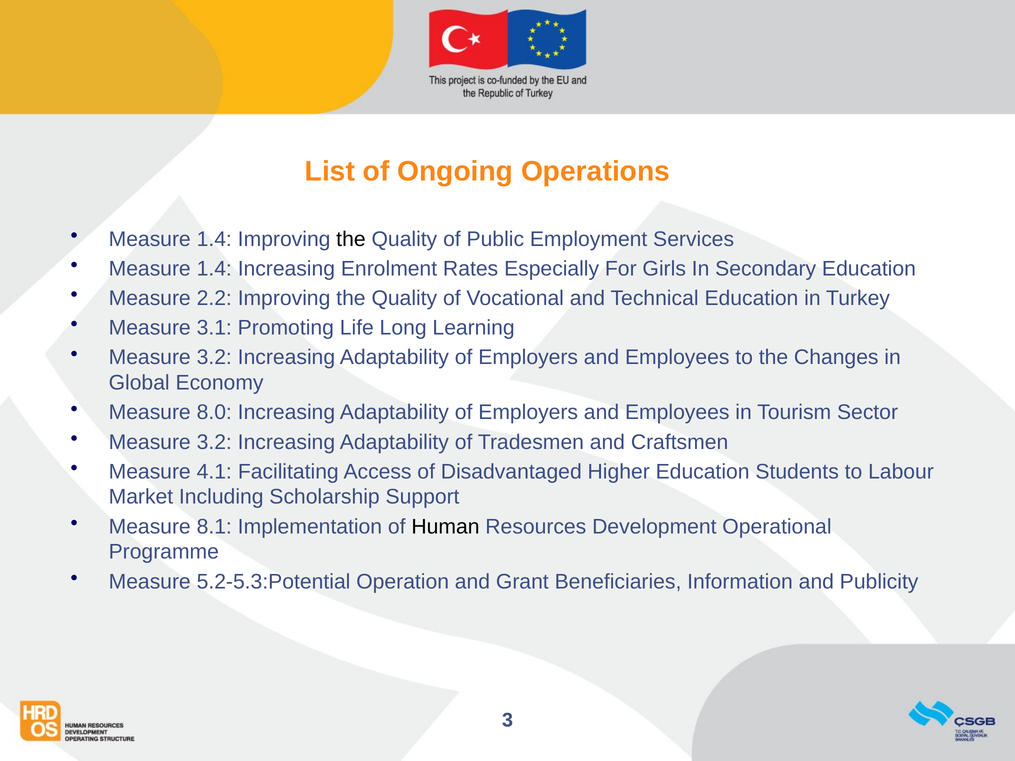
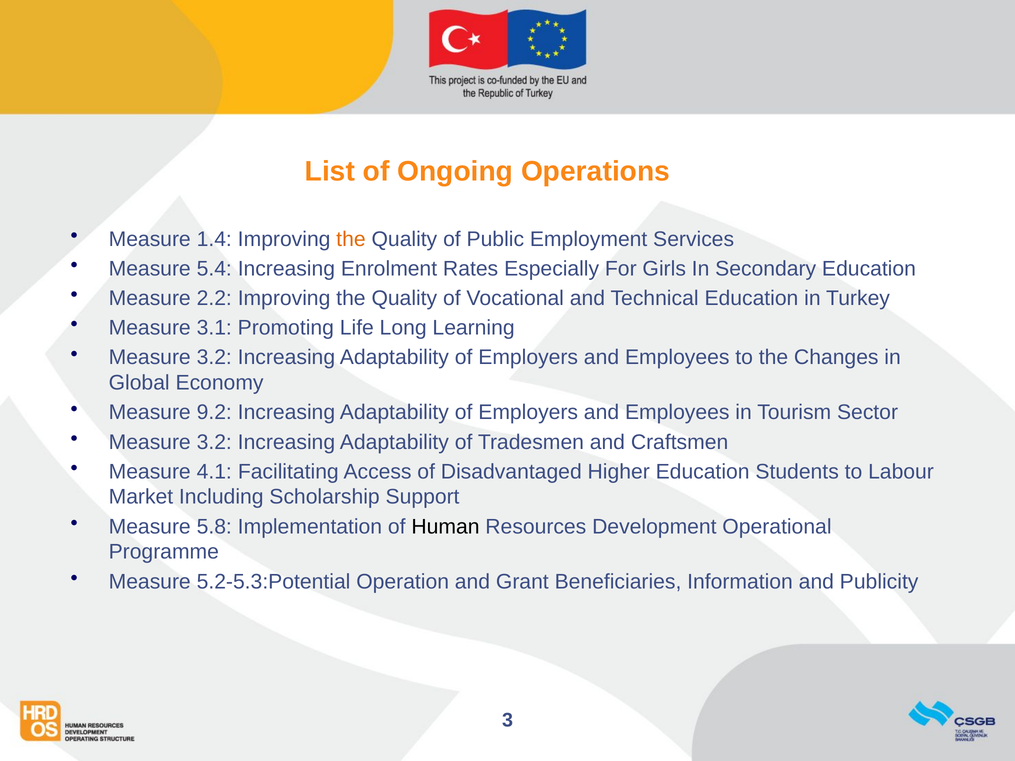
the colour: black -> orange (351, 239)
1.4: 1.4 -> 5.4 (214, 269)
8.0: 8.0 -> 9.2 (214, 413)
8.1: 8.1 -> 5.8 (214, 527)
